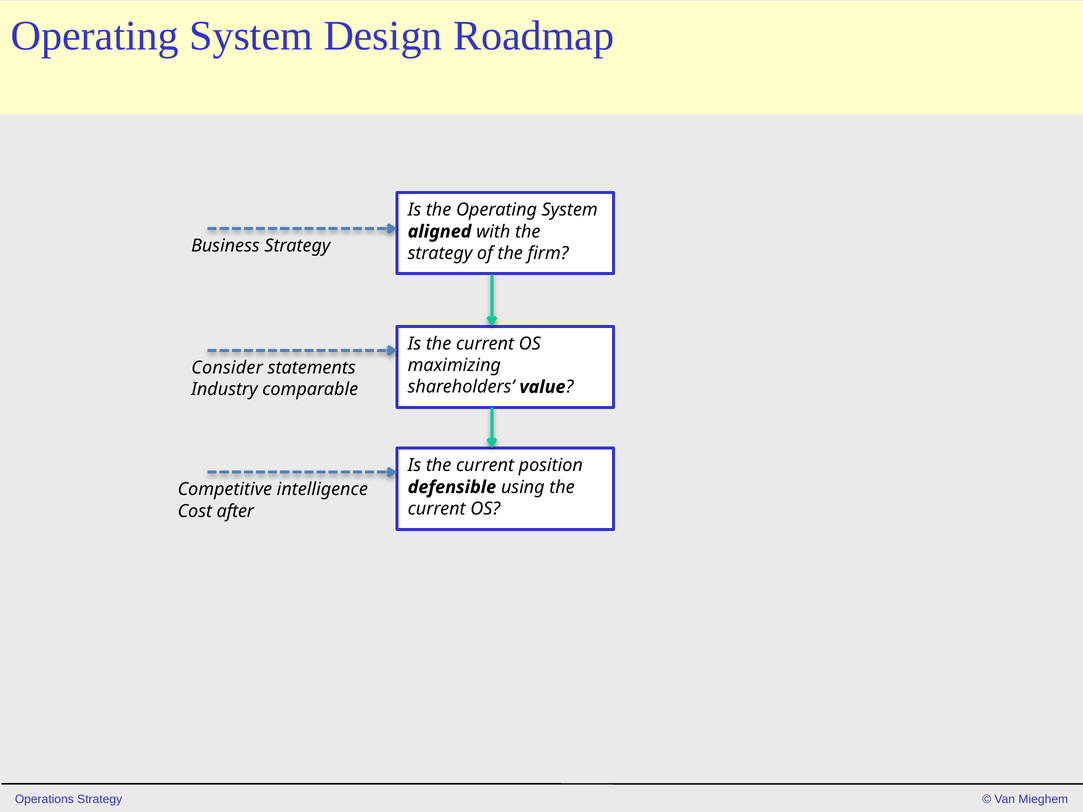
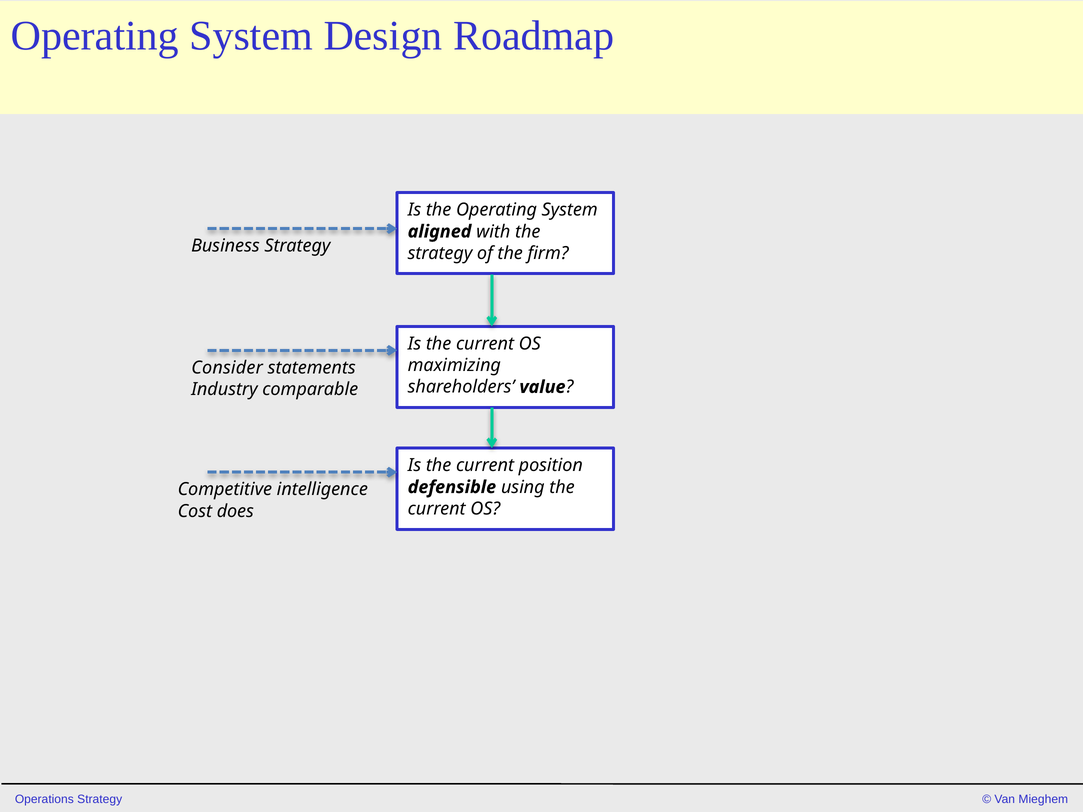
after: after -> does (235, 511)
